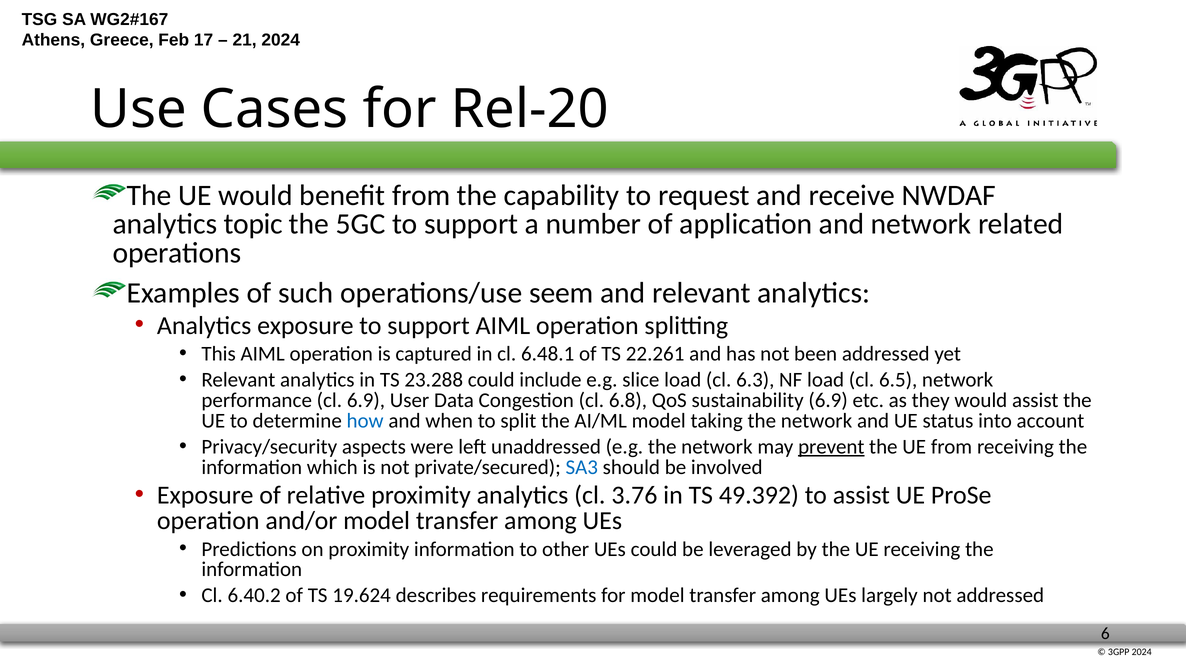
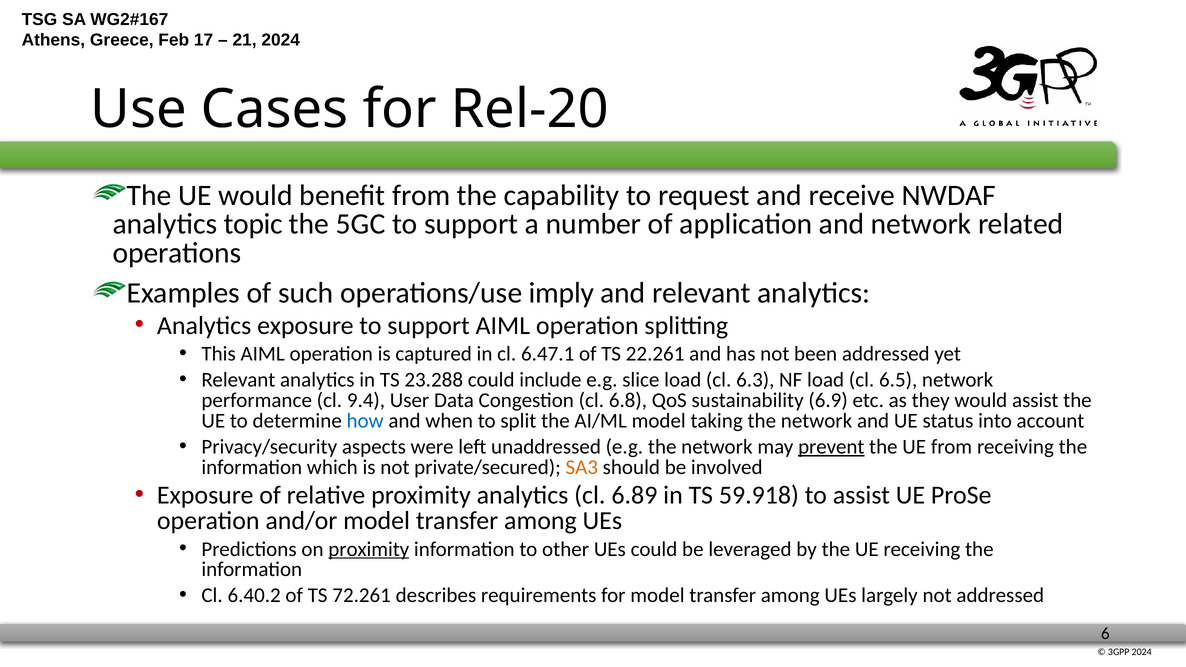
seem: seem -> imply (561, 293)
6.48.1: 6.48.1 -> 6.47.1 (548, 354)
cl 6.9: 6.9 -> 9.4 (366, 400)
SA3 colour: blue -> orange (582, 467)
3.76: 3.76 -> 6.89 (634, 495)
49.392: 49.392 -> 59.918 (759, 495)
proximity underline: none -> present (369, 549)
19.624: 19.624 -> 72.261 (362, 596)
